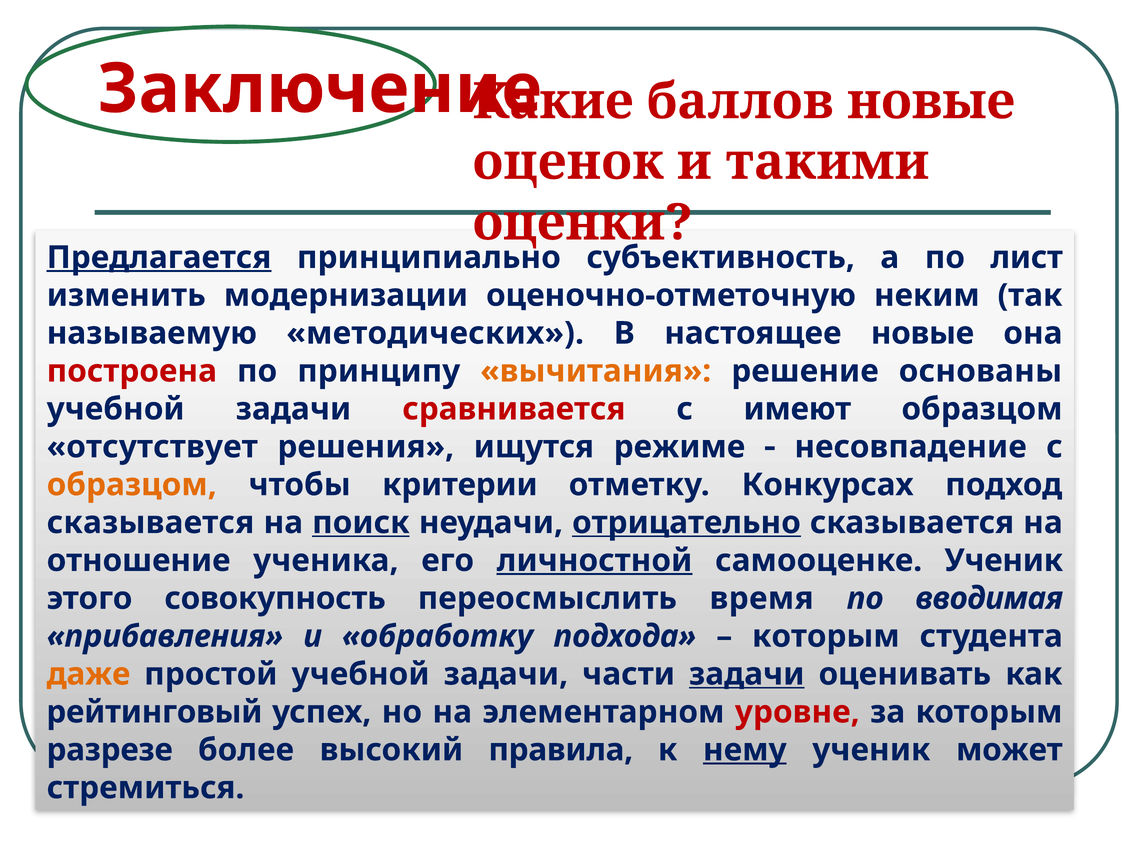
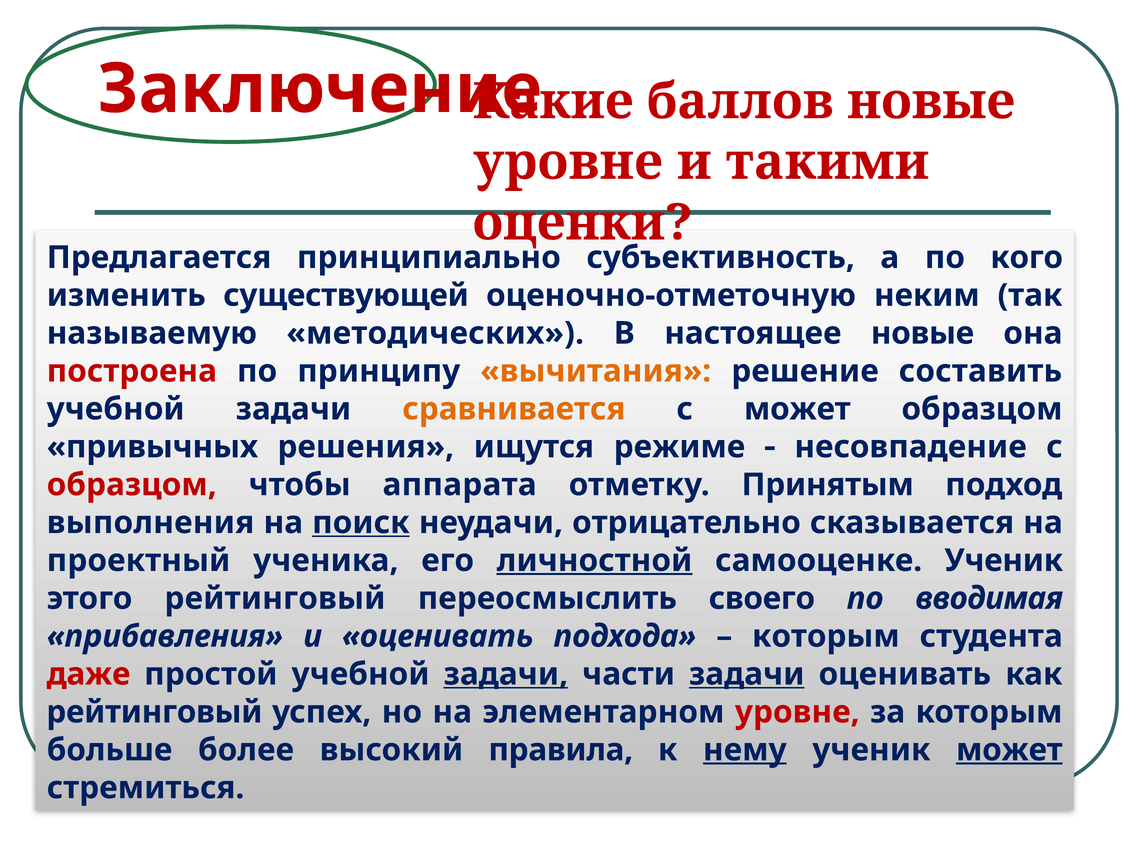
оценок: оценок -> уровне (568, 162)
Предлагается underline: present -> none (159, 257)
лист: лист -> кого (1027, 257)
модернизации: модернизации -> существующей (346, 295)
основаны: основаны -> составить (980, 371)
сравнивается colour: red -> orange (514, 409)
с имеют: имеют -> может (797, 409)
отсутствует: отсутствует -> привычных (152, 447)
образцом colour: orange -> red (132, 485)
критерии: критерии -> аппарата (460, 485)
Конкурсах: Конкурсах -> Принятым (828, 485)
сказывается: сказывается -> выполнения (150, 523)
отрицательно underline: present -> none (686, 523)
отношение: отношение -> проектный (139, 561)
этого совокупность: совокупность -> рейтинговый (275, 598)
время: время -> своего (762, 598)
и обработку: обработку -> оценивать (438, 636)
даже colour: orange -> red (89, 674)
задачи underline: none -> present (506, 674)
разрезе: разрезе -> больше (110, 750)
может underline: none -> present (1009, 750)
